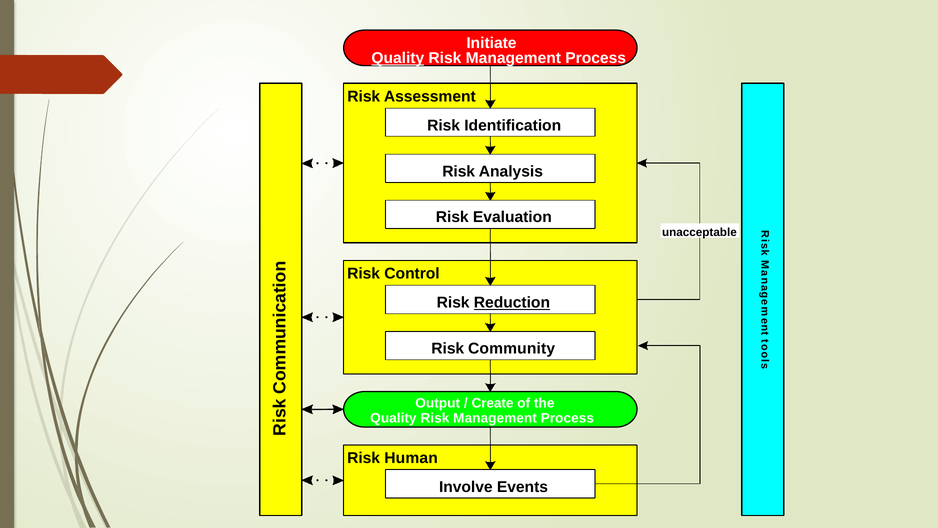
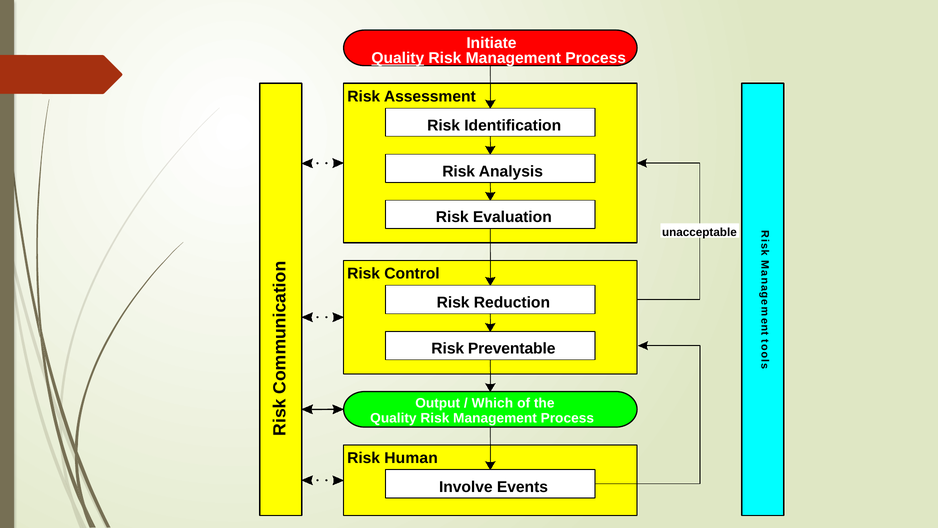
Reduction underline: present -> none (512, 302)
Community: Community -> Preventable (512, 348)
Create: Create -> Which (492, 403)
